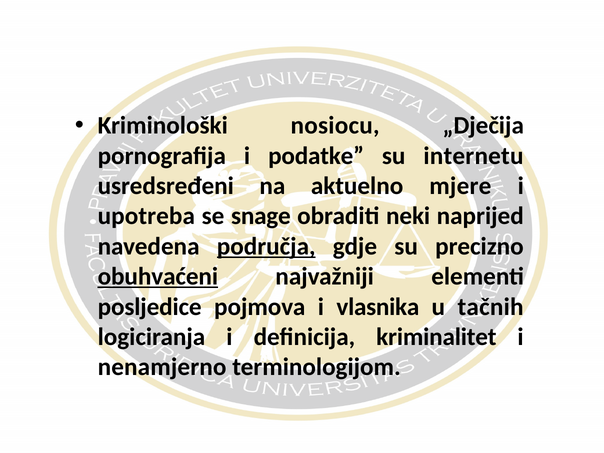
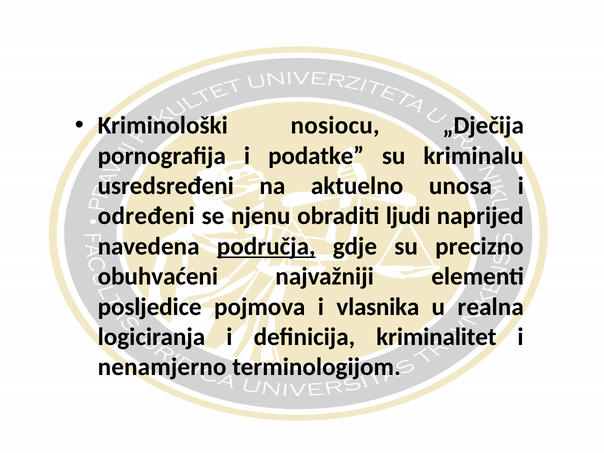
internetu: internetu -> kriminalu (474, 156)
mjere: mjere -> unosa (460, 186)
upotreba: upotreba -> određeni (146, 216)
snage: snage -> njenu (261, 216)
neki: neki -> ljudi (408, 216)
obuhvaćeni underline: present -> none (158, 277)
tačnih: tačnih -> realna (491, 307)
